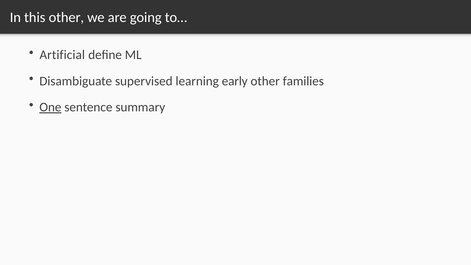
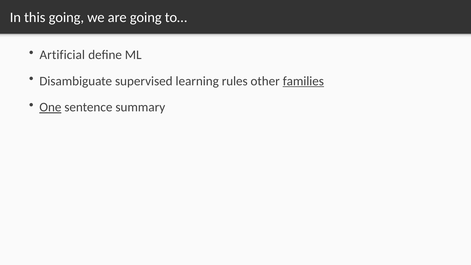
this other: other -> going (66, 17)
early: early -> rules (235, 81)
families underline: none -> present (303, 81)
